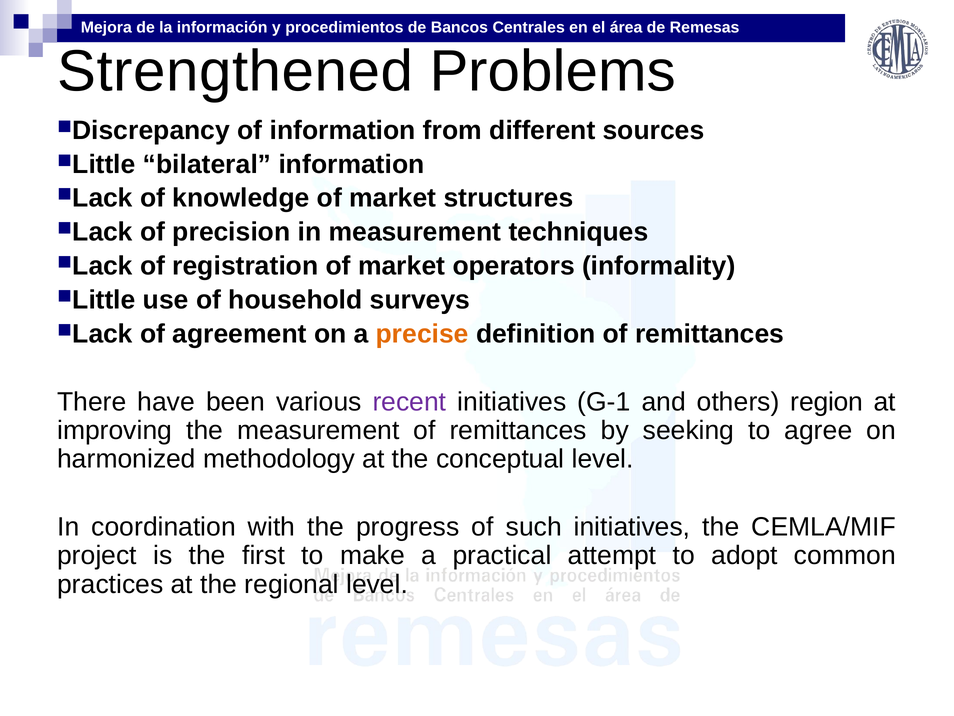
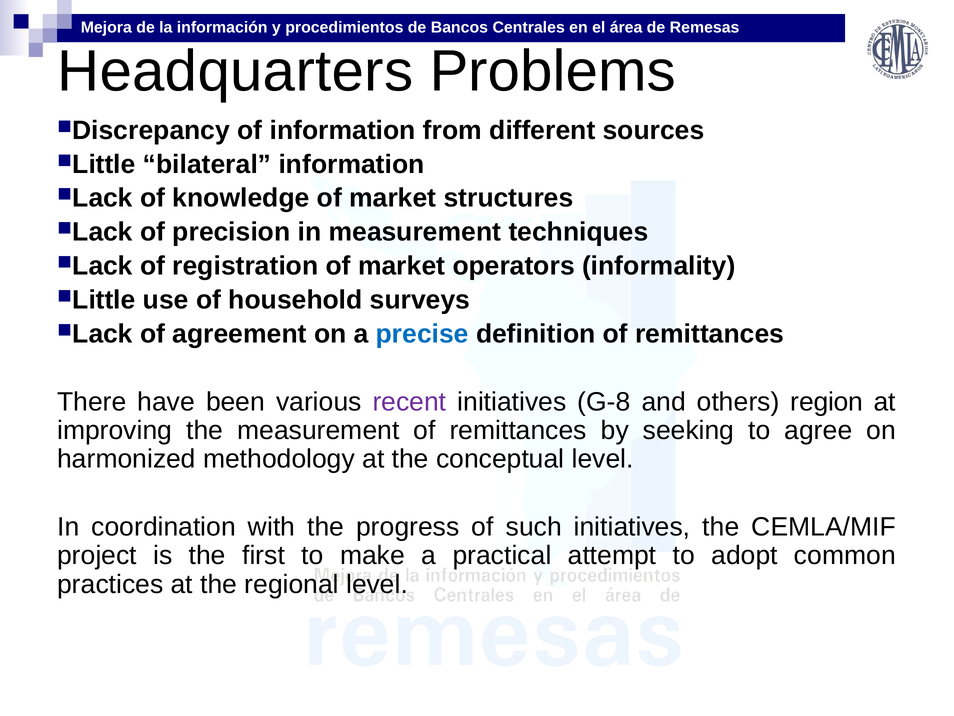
Strengthened: Strengthened -> Headquarters (235, 72)
precise colour: orange -> blue (422, 334)
G-1: G-1 -> G-8 (604, 402)
